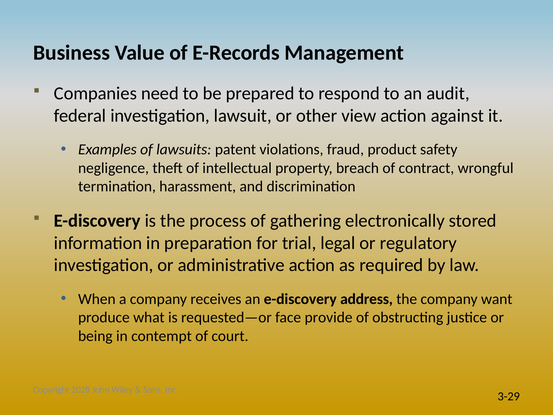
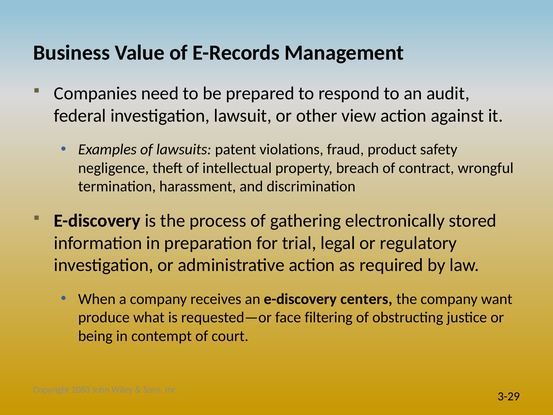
address: address -> centers (366, 299)
provide: provide -> filtering (329, 317)
2028: 2028 -> 2083 (81, 389)
